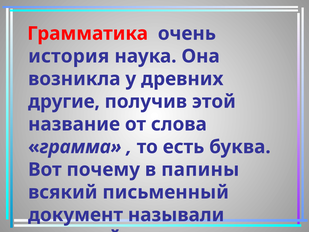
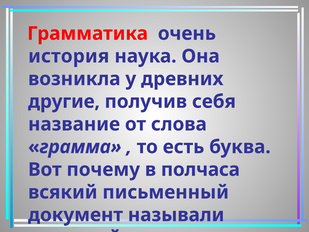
этой: этой -> себя (214, 101)
папины: папины -> полчаса (200, 169)
